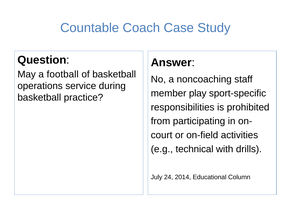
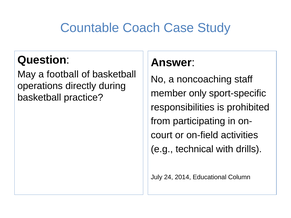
service: service -> directly (81, 86)
play: play -> only (198, 93)
